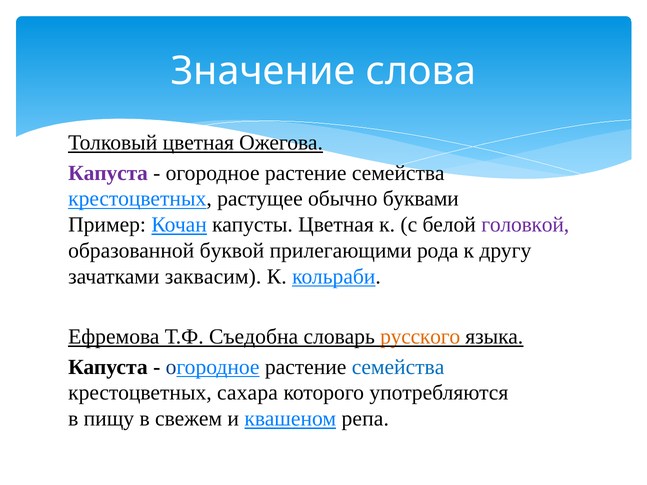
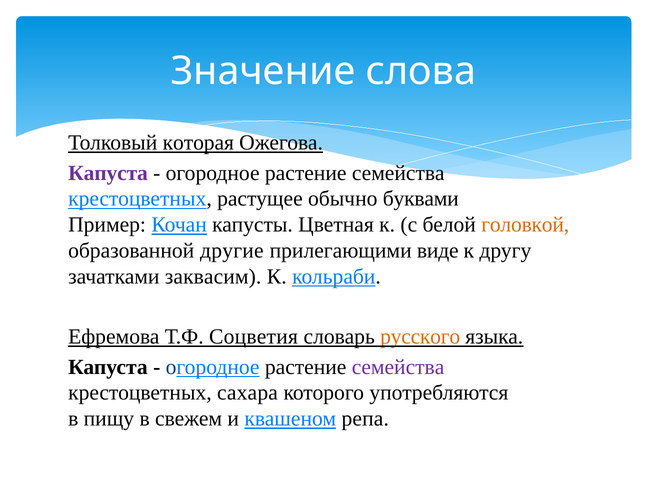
Толковый цветная: цветная -> которая (198, 143)
головкой colour: purple -> orange (525, 225)
буквой: буквой -> другие (232, 251)
рода: рода -> виде (438, 251)
Съедобна: Съедобна -> Соцветия (254, 337)
семейства colour: blue -> purple (398, 367)
